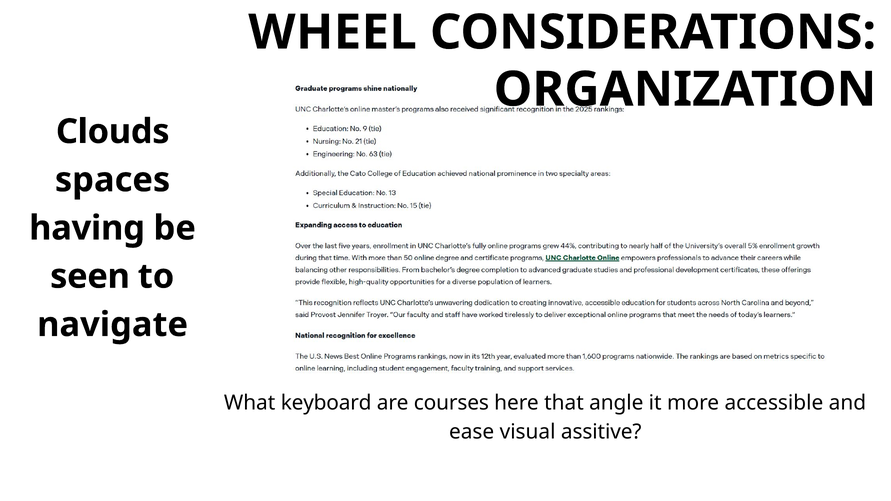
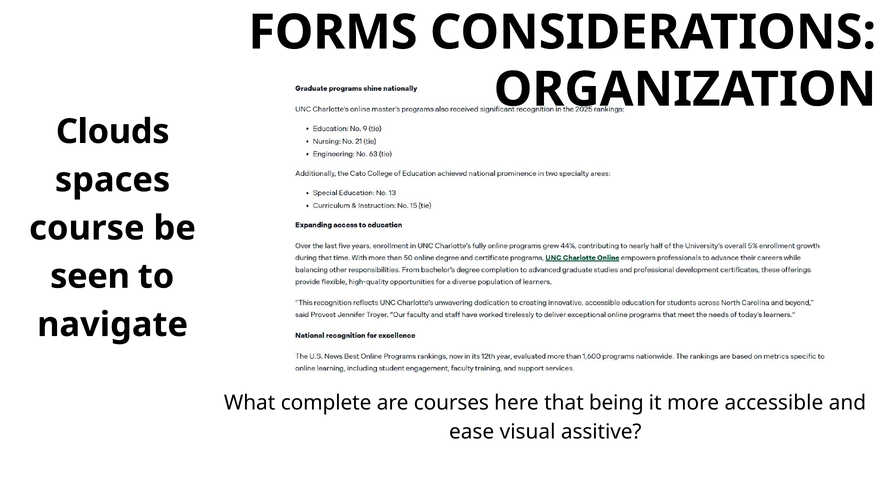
WHEEL: WHEEL -> FORMS (333, 32)
having: having -> course (87, 228)
keyboard: keyboard -> complete (326, 403)
angle: angle -> being (616, 403)
